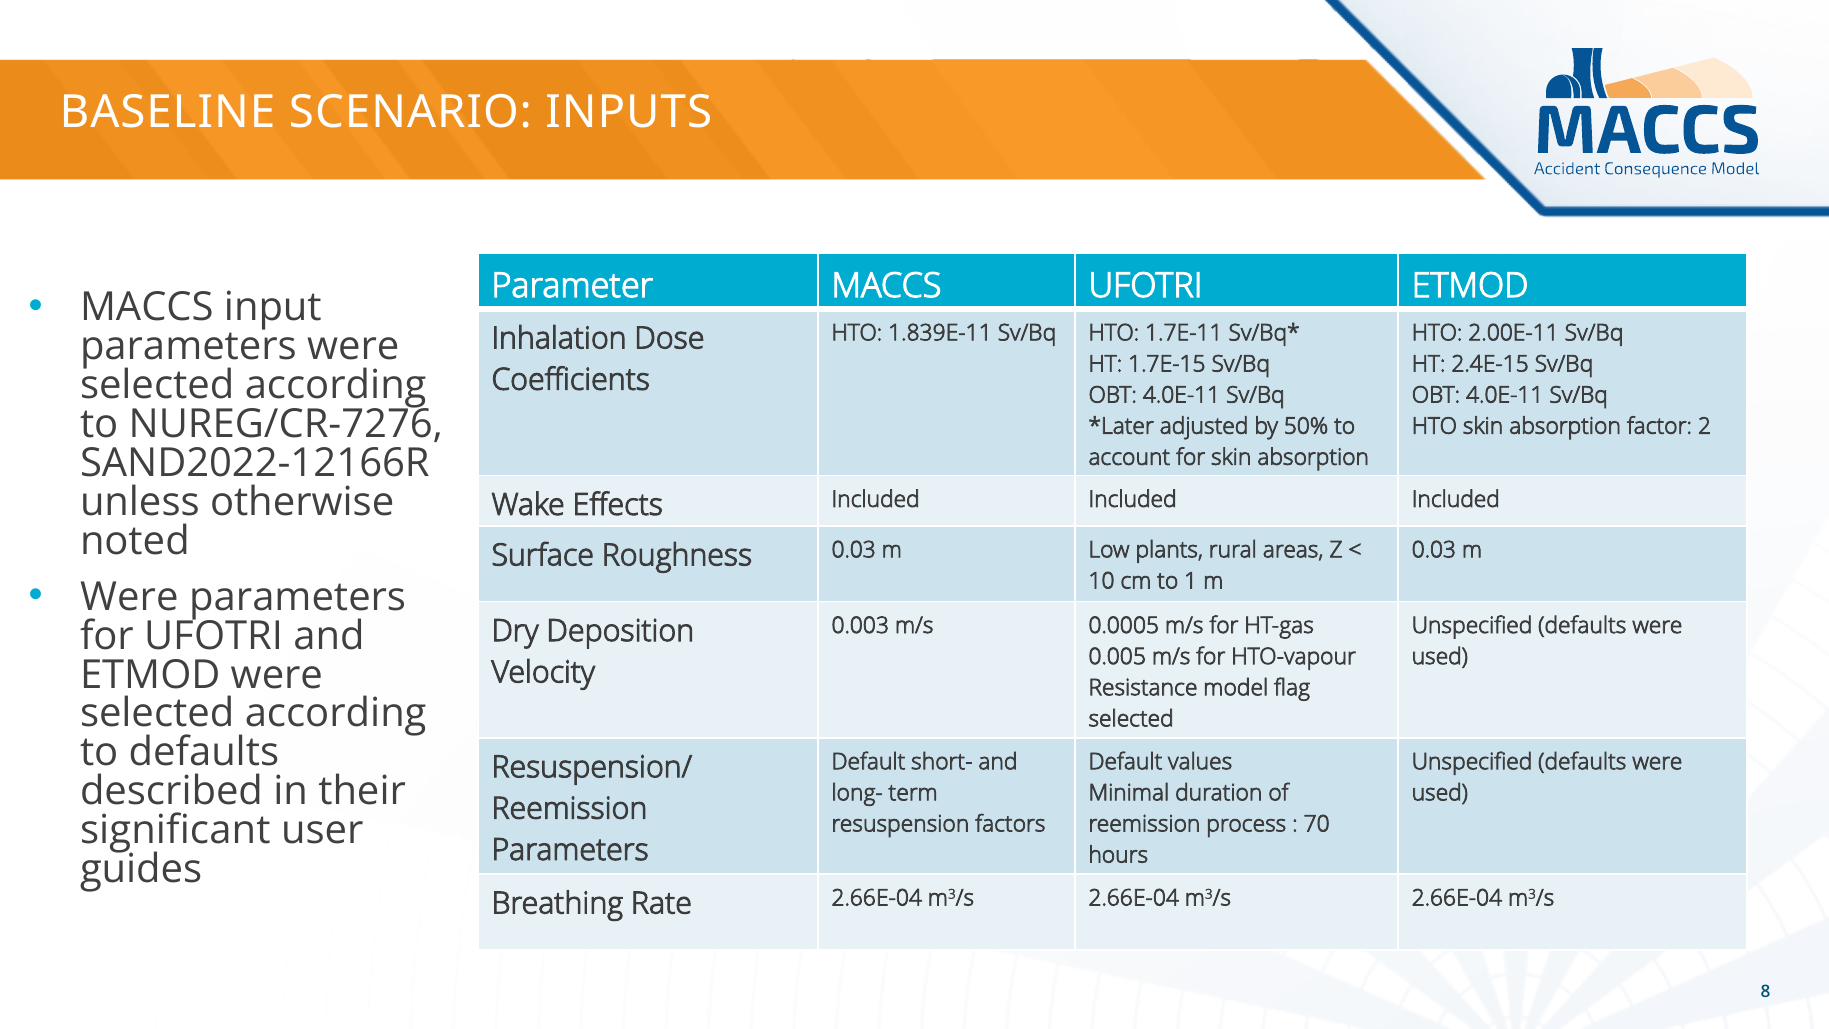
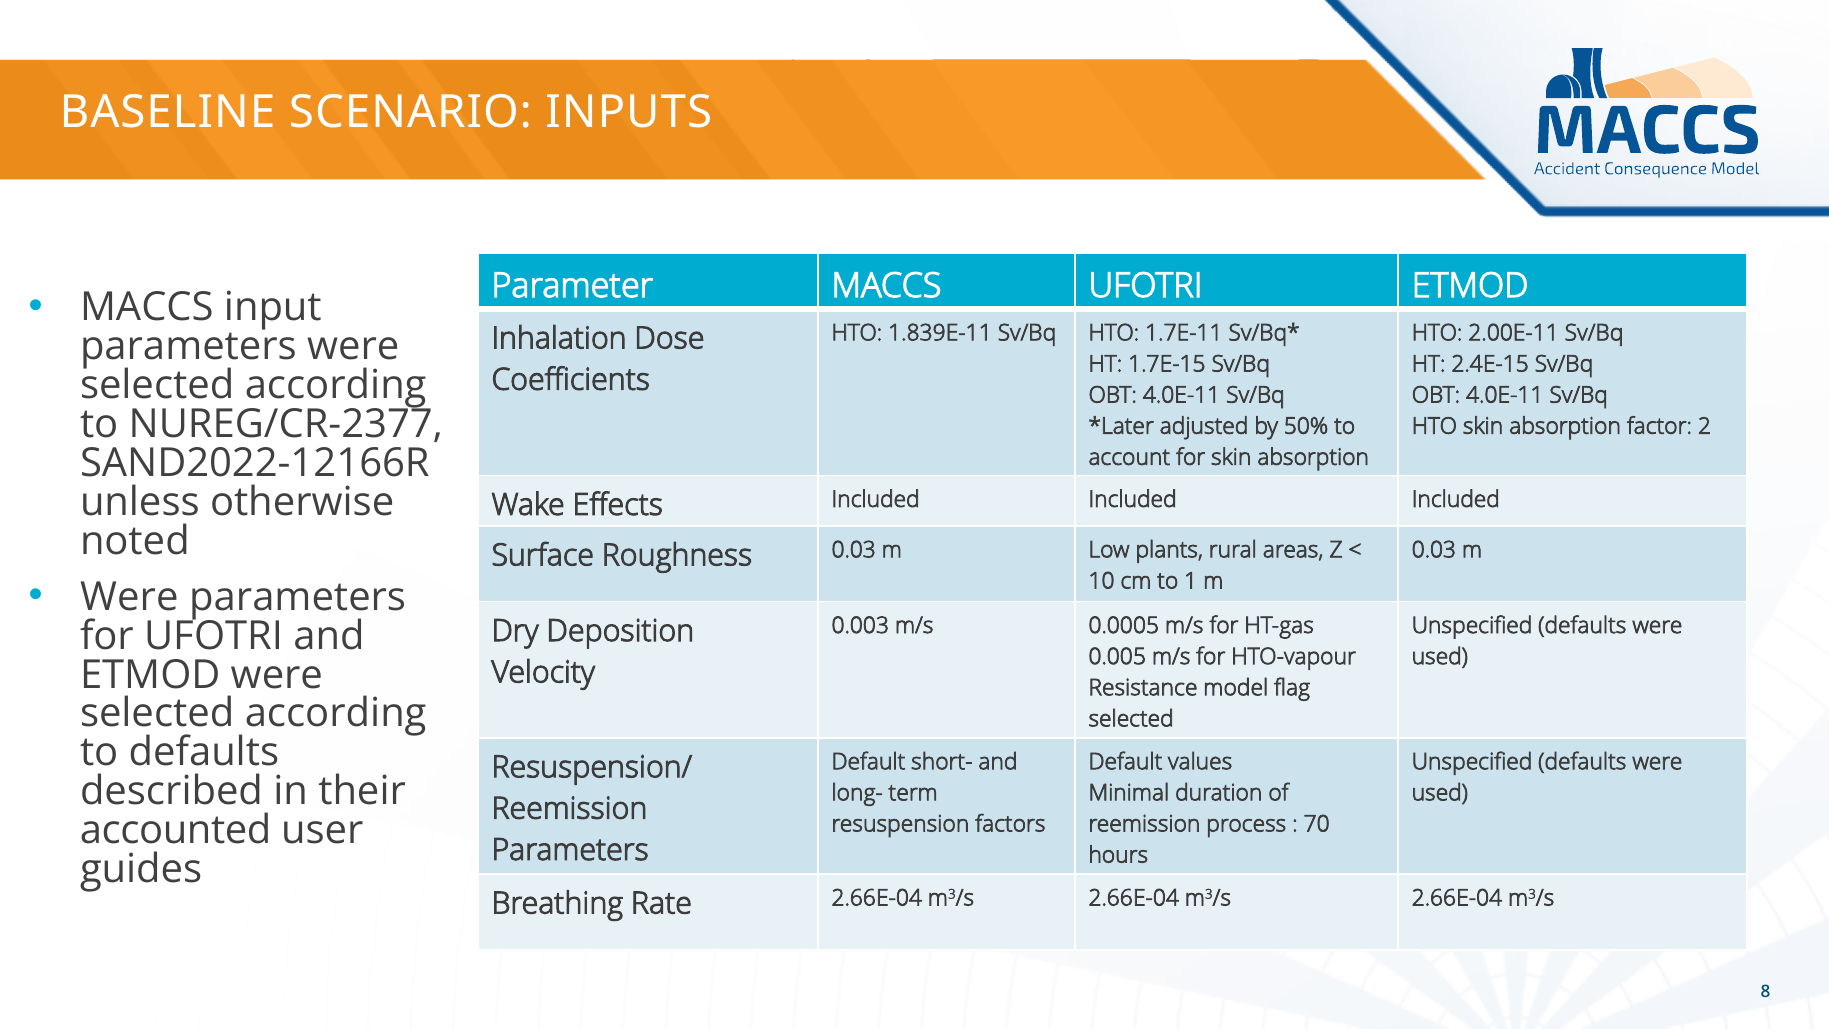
NUREG/CR-7276: NUREG/CR-7276 -> NUREG/CR-2377 (286, 424)
significant: significant -> accounted (176, 830)
